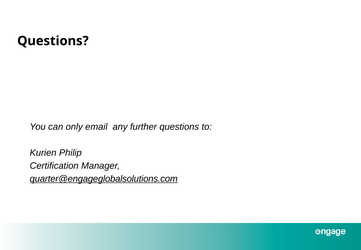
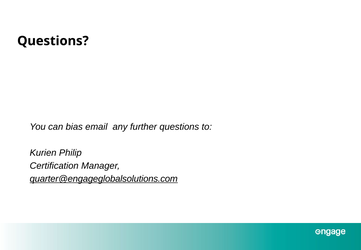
only: only -> bias (74, 127)
